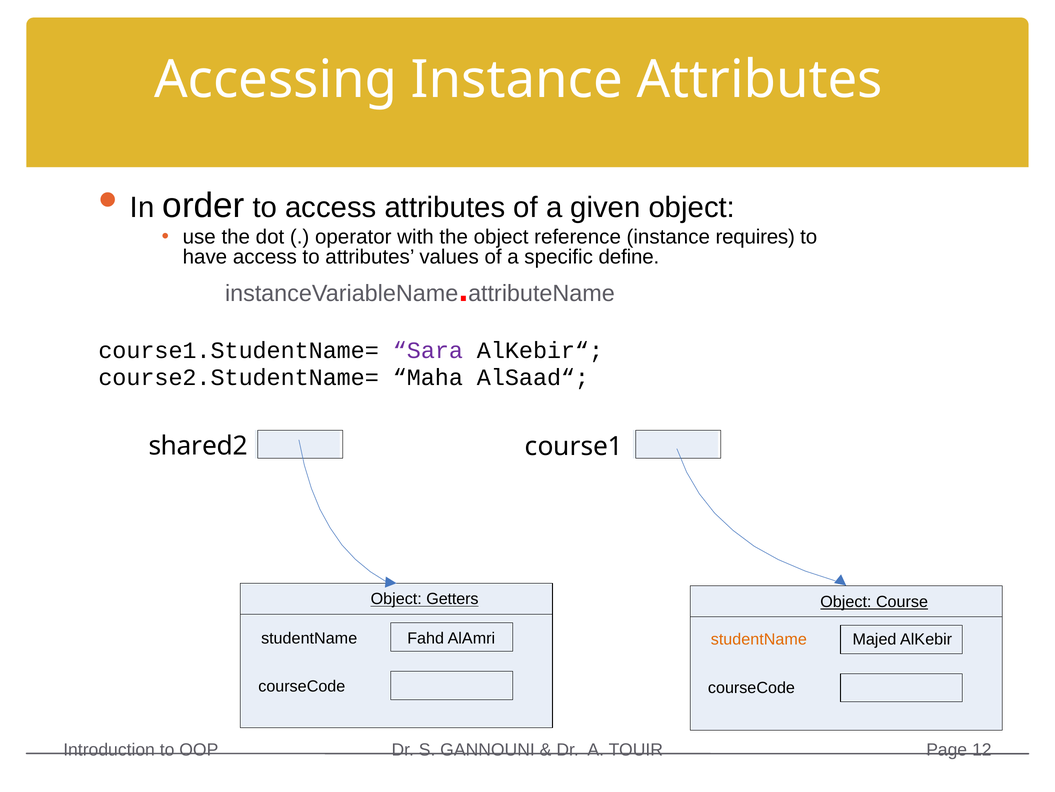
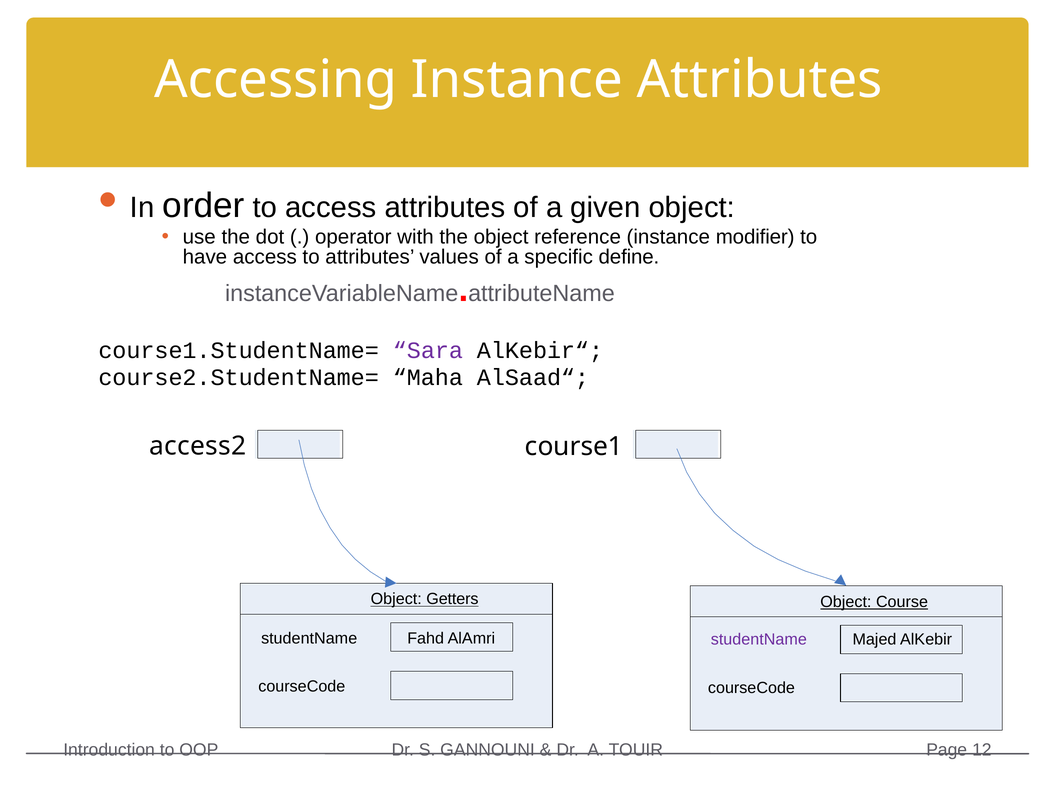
requires: requires -> modifier (755, 237)
shared2: shared2 -> access2 (198, 446)
studentName colour: orange -> purple (759, 639)
